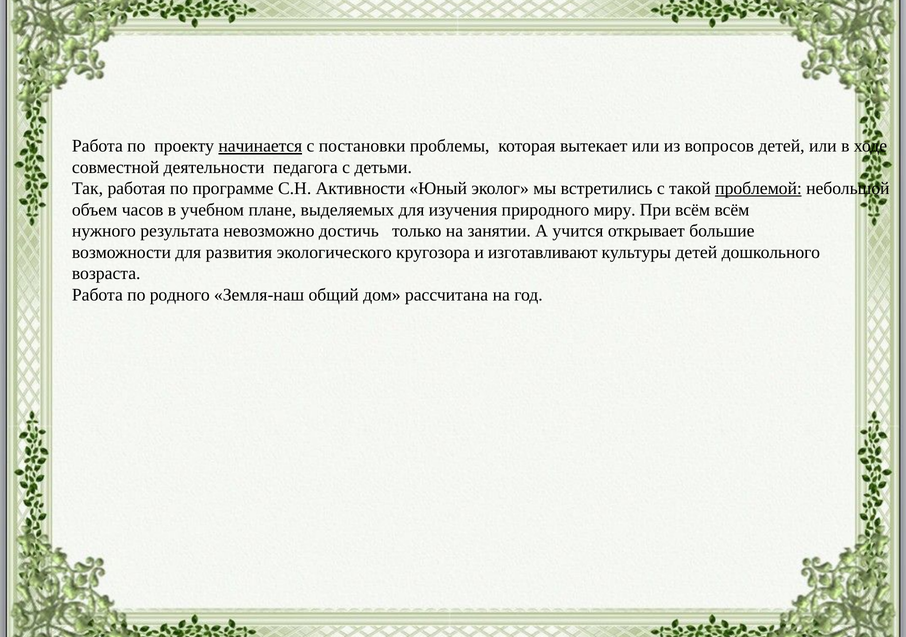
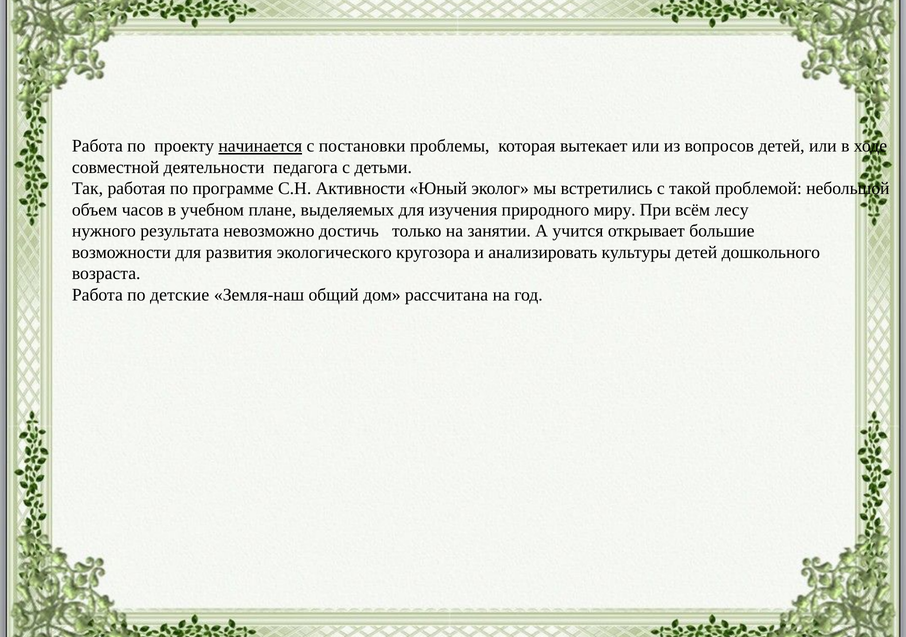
проблемой underline: present -> none (759, 189)
всём всём: всём -> лесу (732, 210)
изготавливают: изготавливают -> анализировать (543, 252)
родного: родного -> детские (180, 295)
